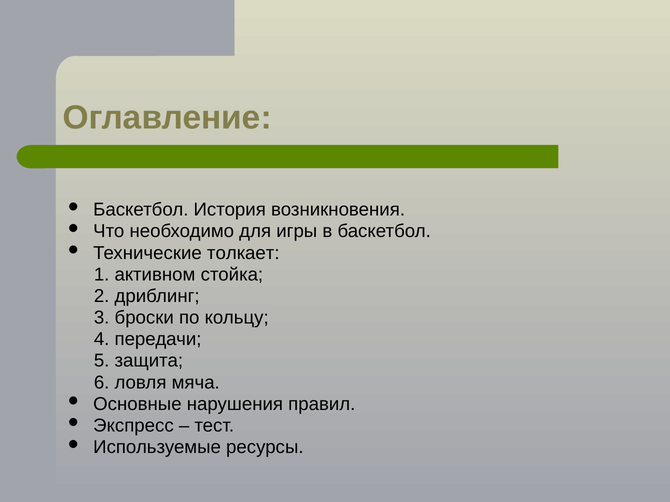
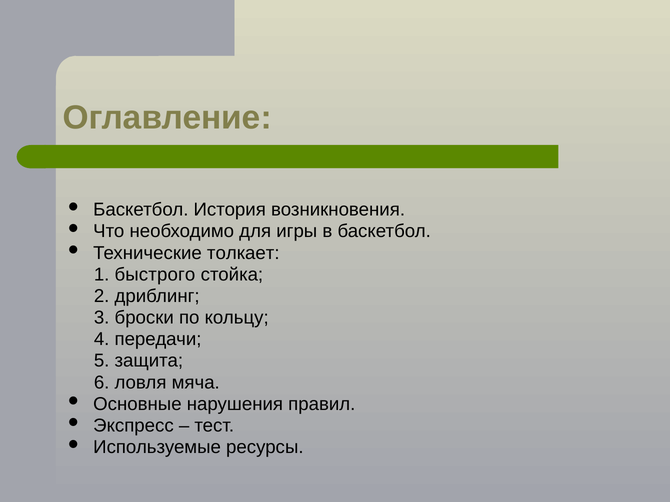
активном: активном -> быстрого (155, 275)
